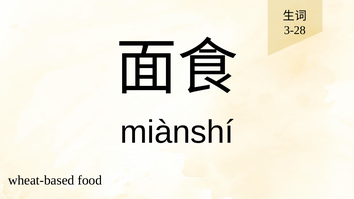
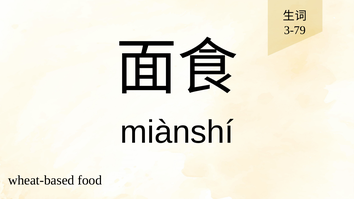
3-28: 3-28 -> 3-79 (295, 30)
